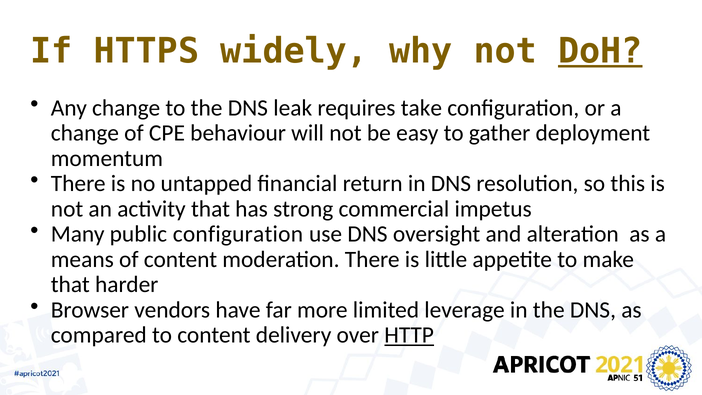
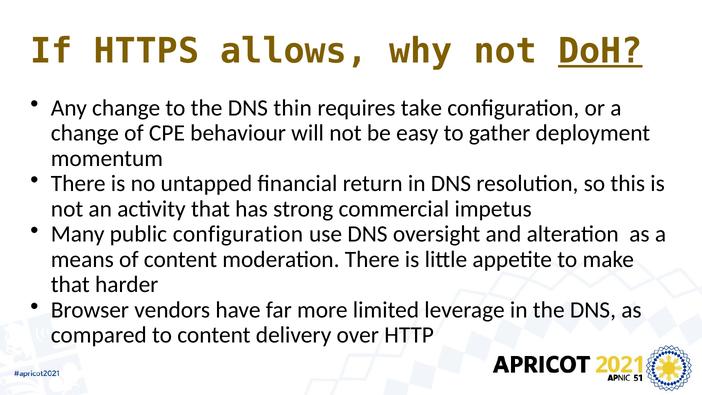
widely: widely -> allows (294, 51)
leak: leak -> thin (293, 108)
HTTP underline: present -> none (409, 335)
